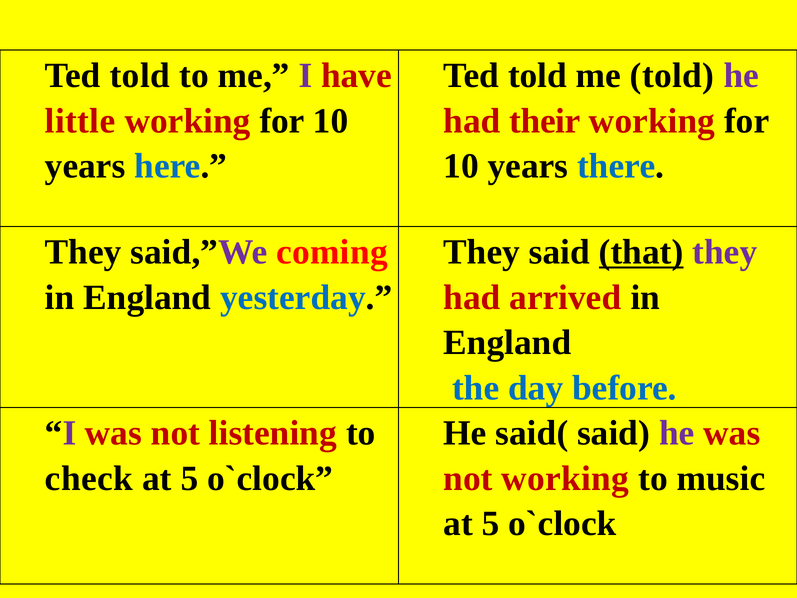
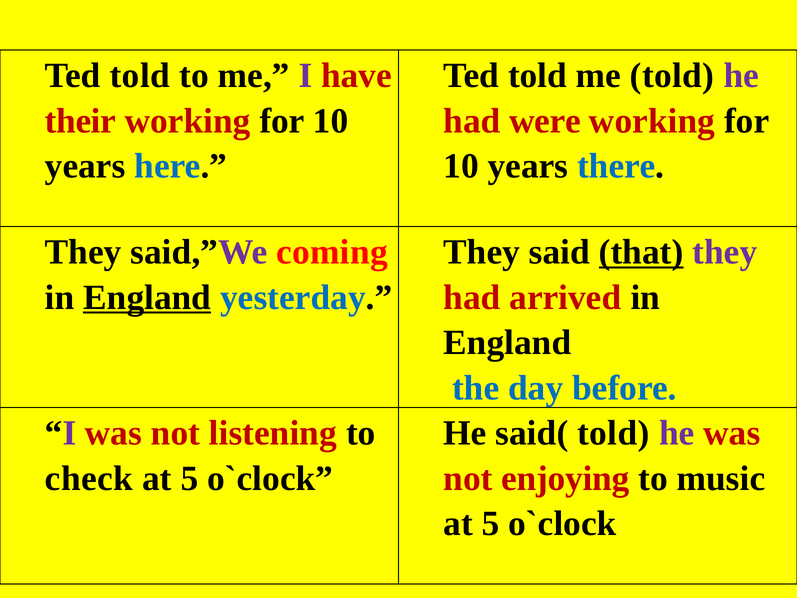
little: little -> their (80, 121)
their: their -> were (545, 121)
England underline: none -> present (147, 297)
said( said: said -> told (613, 433)
not working: working -> enjoying (565, 478)
